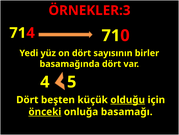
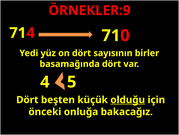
ÖRNEKLER:3: ÖRNEKLER:3 -> ÖRNEKLER:9 (89, 10)
önceki underline: present -> none (45, 111)
basamağı: basamağı -> bakacağız (127, 111)
